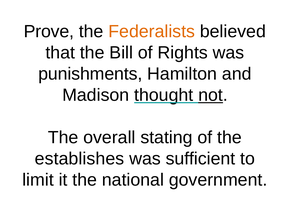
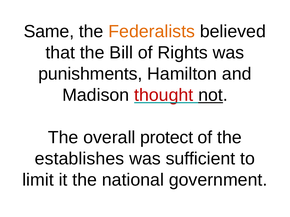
Prove: Prove -> Same (49, 31)
thought colour: black -> red (164, 95)
stating: stating -> protect (167, 138)
